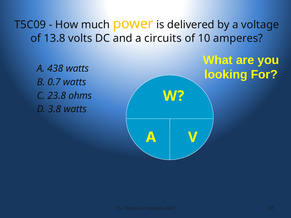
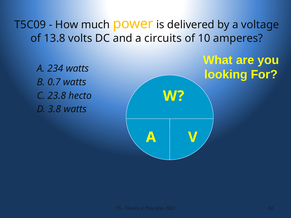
438: 438 -> 234 (55, 69)
ohms: ohms -> hecto (80, 96)
